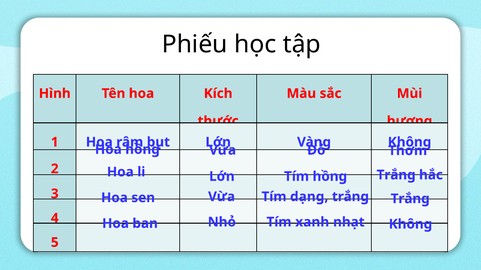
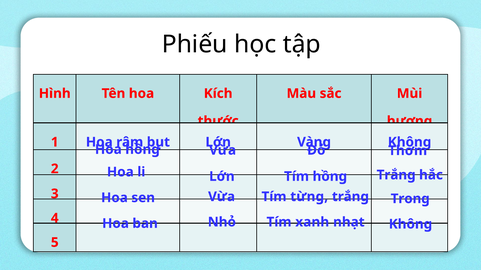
dạng: dạng -> từng (309, 197)
trắng Trắng: Trắng -> Trong (410, 199)
